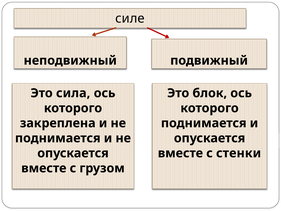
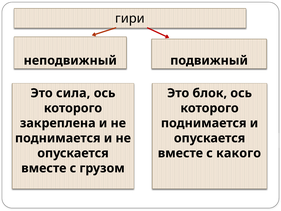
силе: силе -> гири (130, 18)
стенки: стенки -> какого (239, 153)
